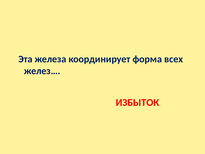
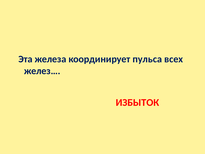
форма: форма -> пульса (147, 59)
